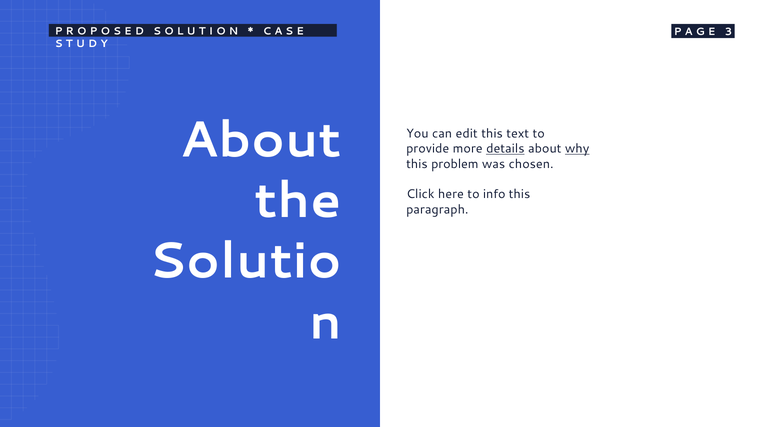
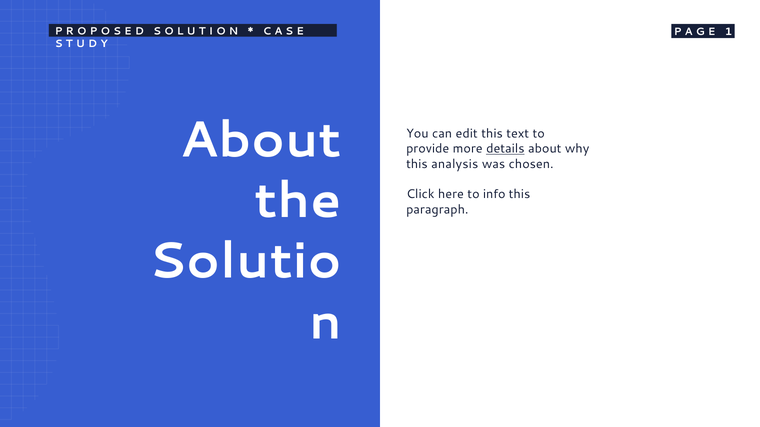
3: 3 -> 1 (728, 32)
why underline: present -> none (577, 149)
problem: problem -> analysis (455, 164)
